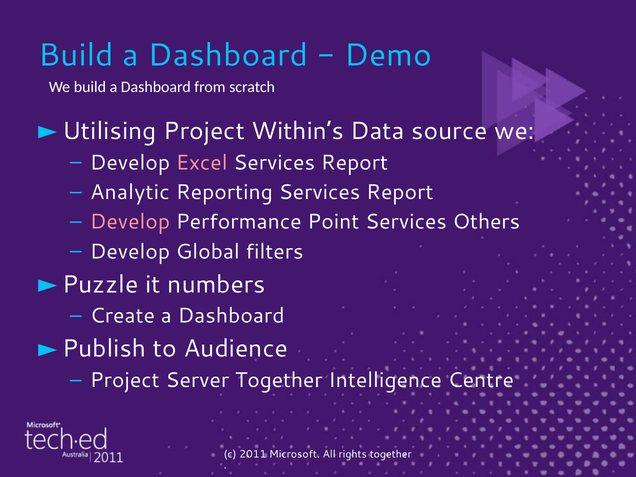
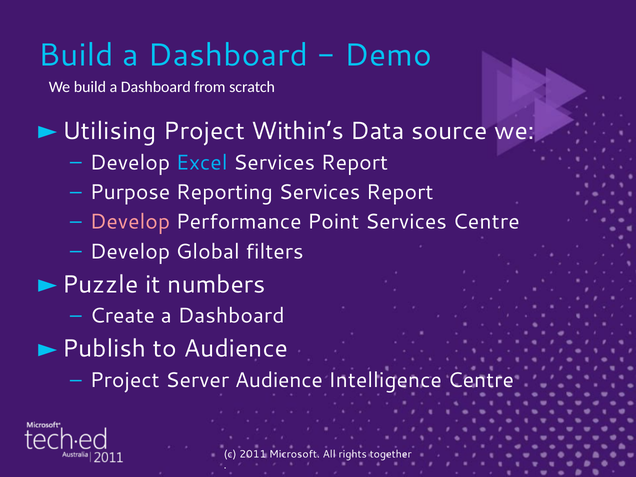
Excel colour: pink -> light blue (202, 163)
Analytic: Analytic -> Purpose (130, 192)
Services Others: Others -> Centre (486, 222)
Server Together: Together -> Audience (279, 380)
